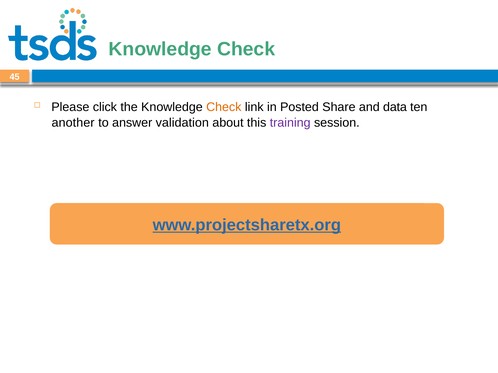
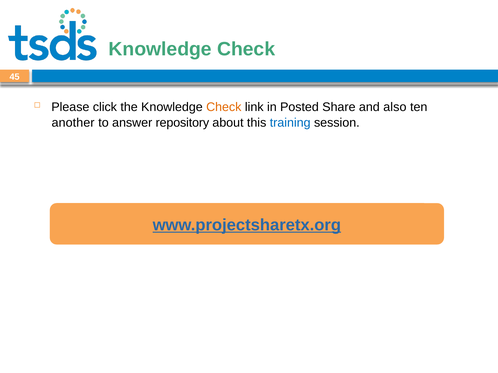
data: data -> also (395, 107)
validation: validation -> repository (182, 123)
training colour: purple -> blue (290, 123)
